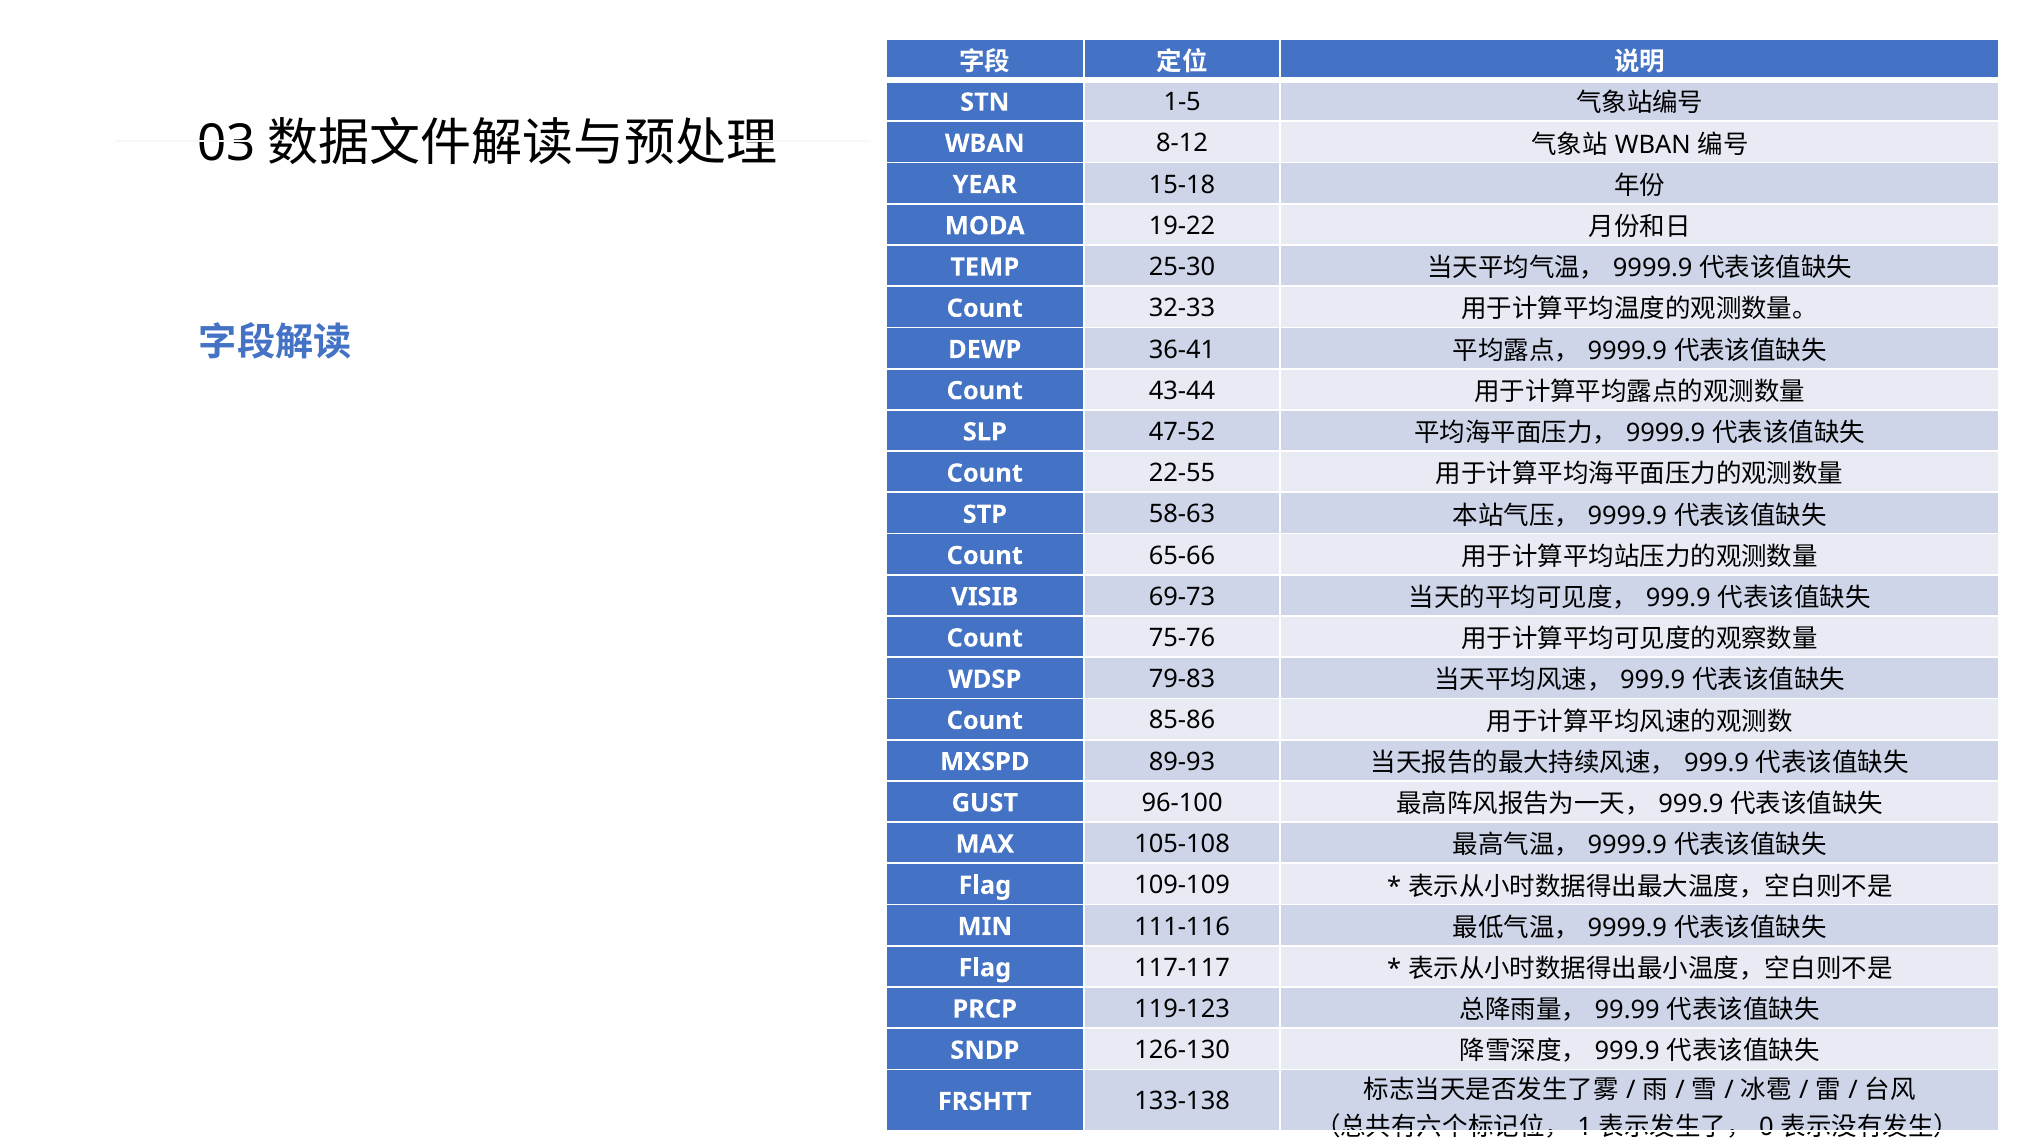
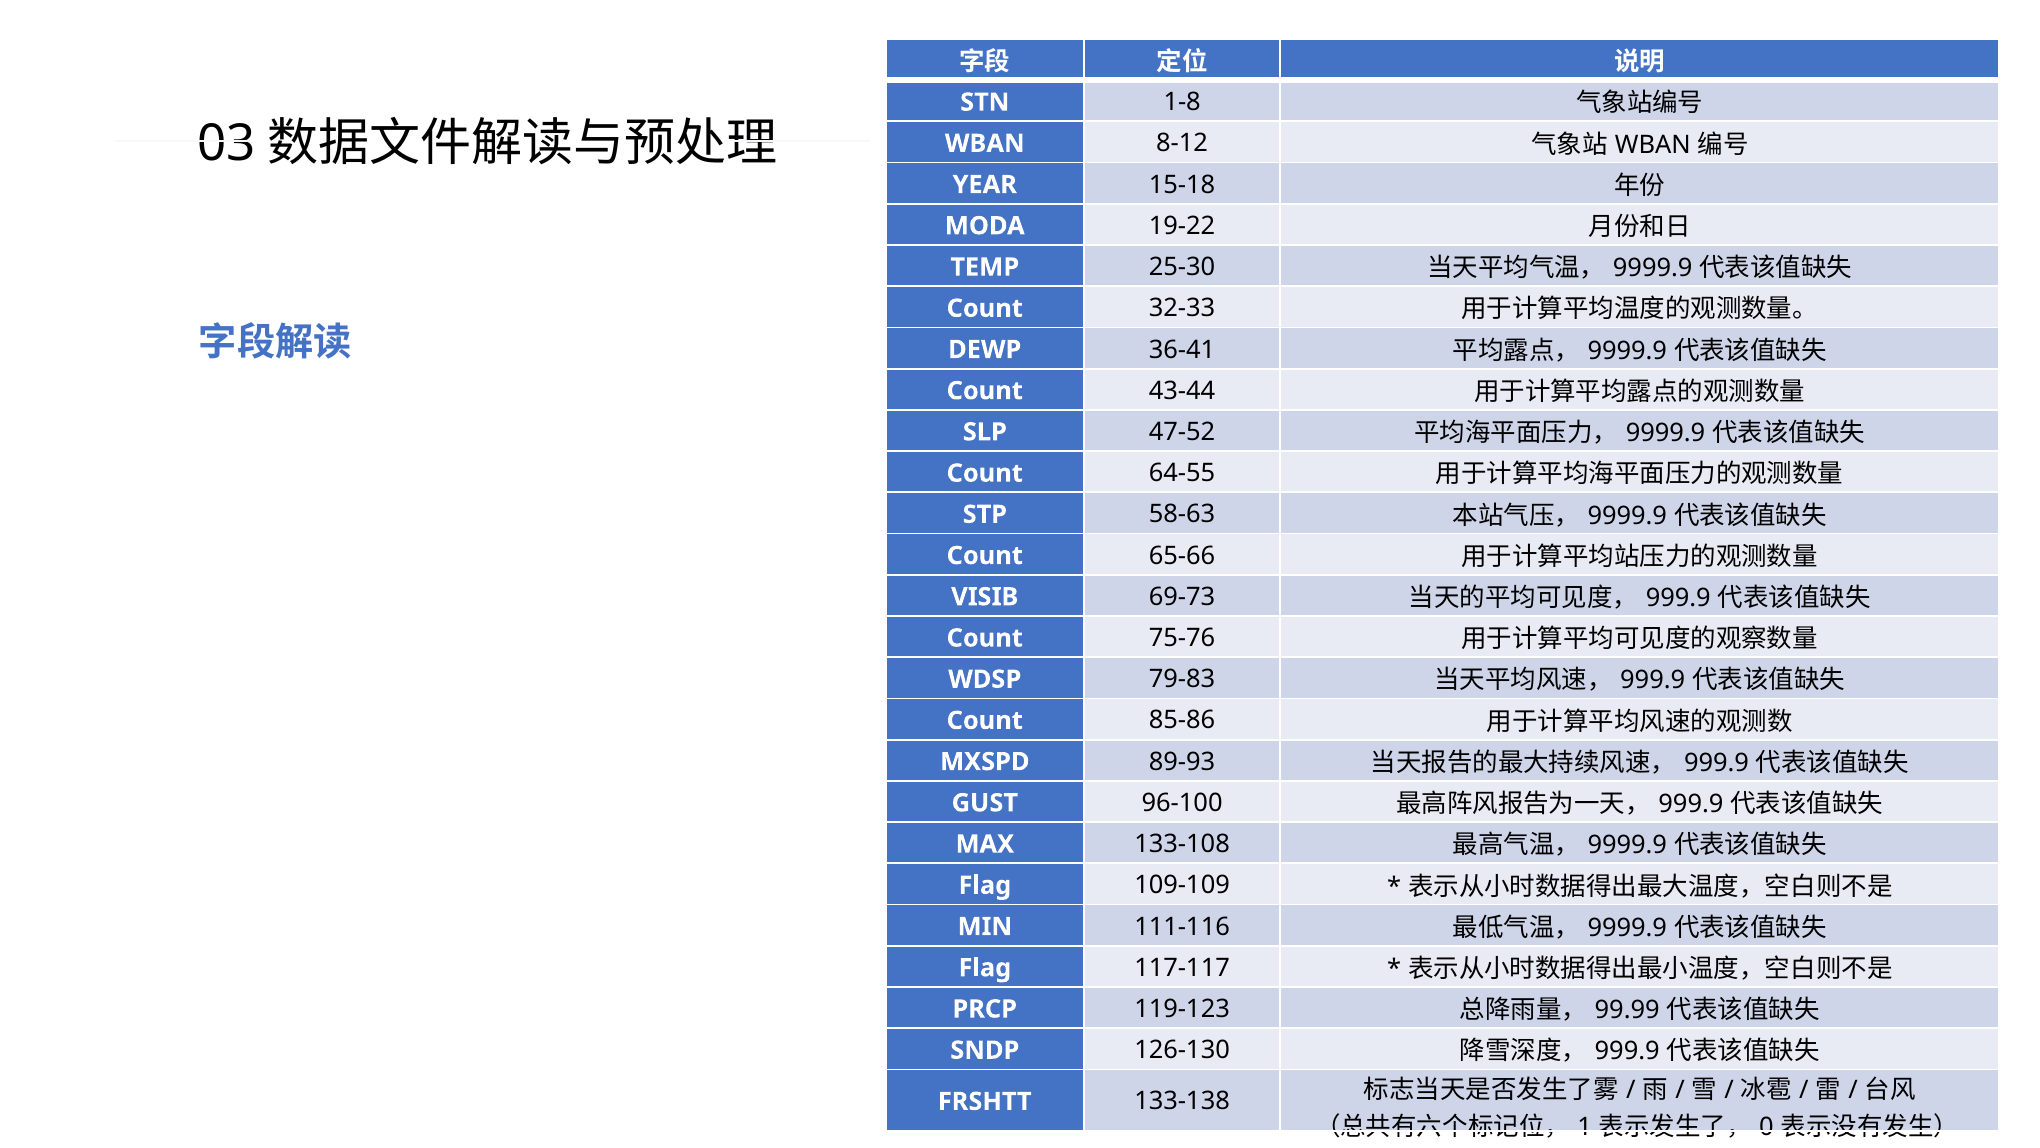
1-5: 1-5 -> 1-8 (1182, 102)
22-55: 22-55 -> 64-55 (1182, 473)
105-108: 105-108 -> 133-108 (1182, 844)
